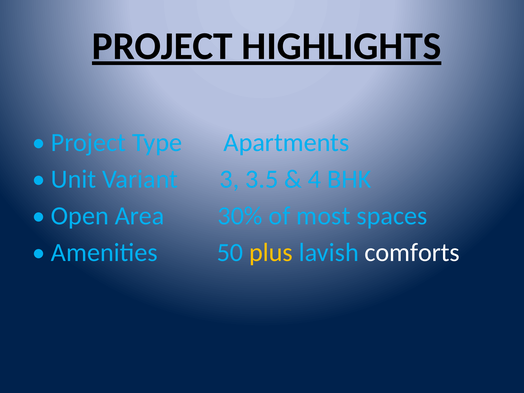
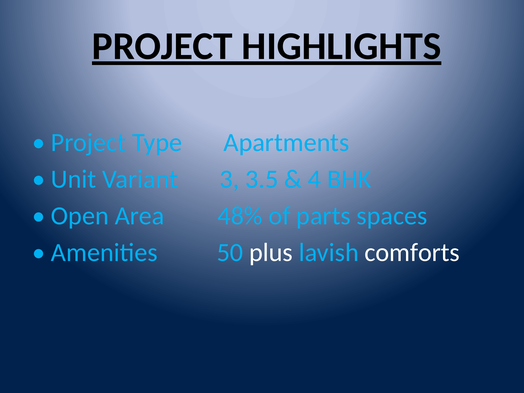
30%: 30% -> 48% (240, 216)
most: most -> parts (323, 216)
plus colour: yellow -> white (271, 252)
